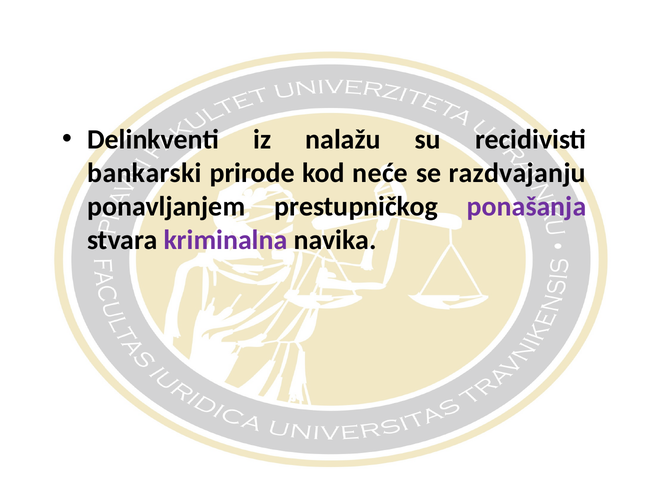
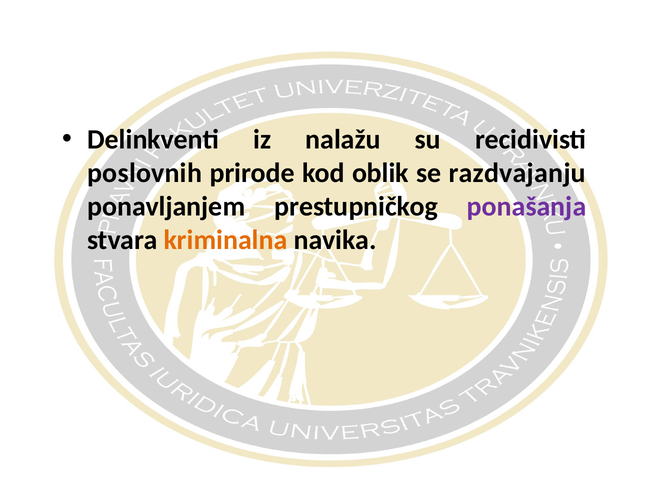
bankarski: bankarski -> poslovnih (145, 173)
neće: neće -> oblik (380, 173)
kriminalna colour: purple -> orange (226, 240)
